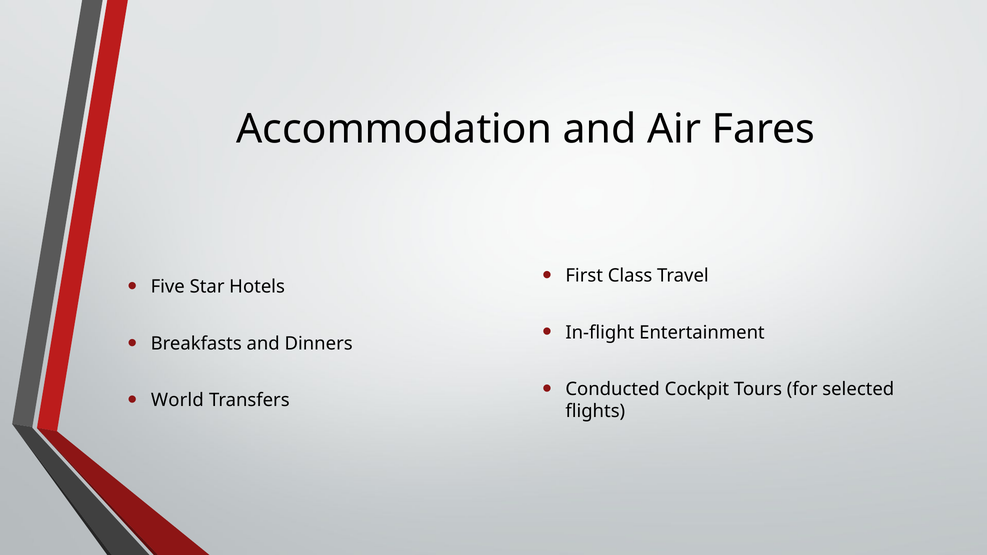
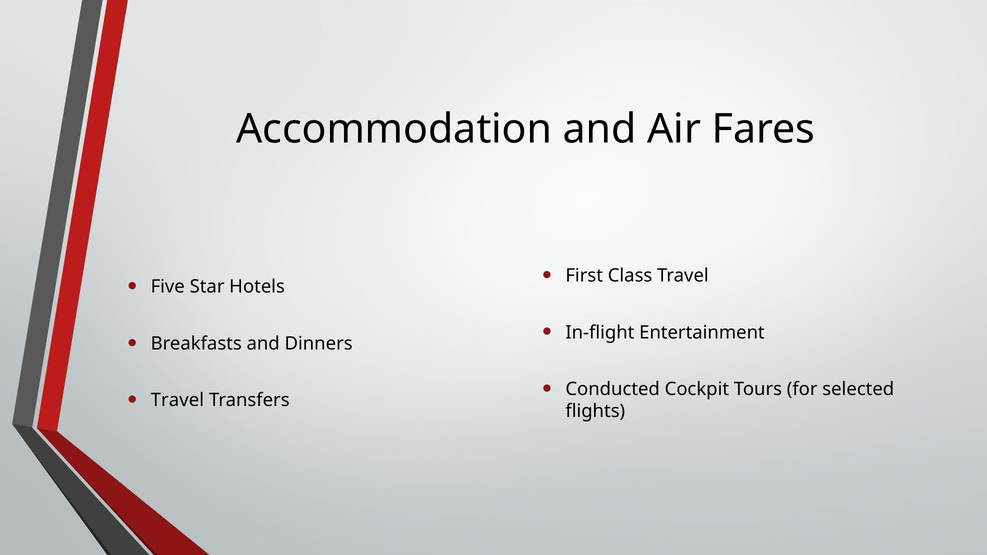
World: World -> Travel (177, 400)
